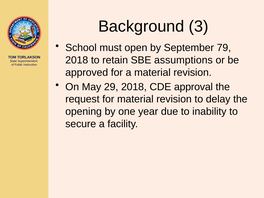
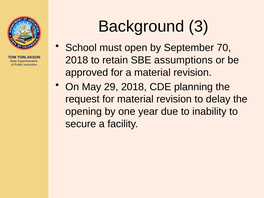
79: 79 -> 70 (224, 48)
approval: approval -> planning (193, 87)
